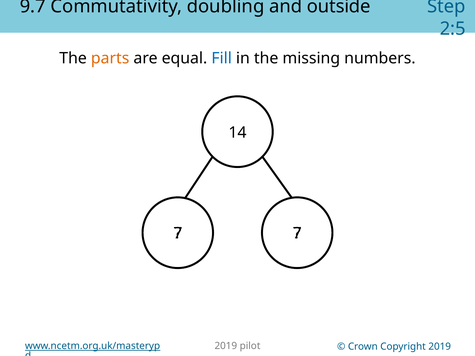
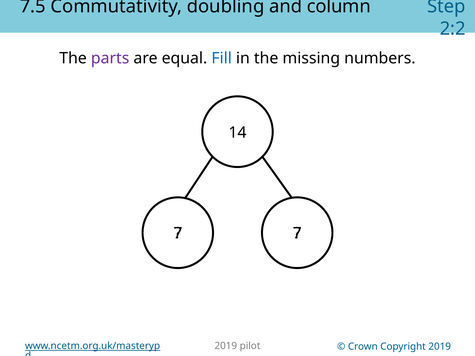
9.7: 9.7 -> 7.5 (33, 7)
outside: outside -> column (339, 7)
2:5: 2:5 -> 2:2 (453, 29)
parts colour: orange -> purple (110, 58)
